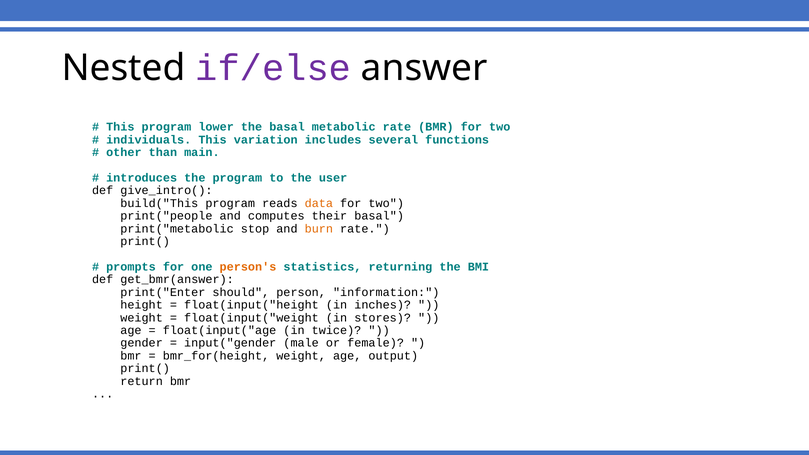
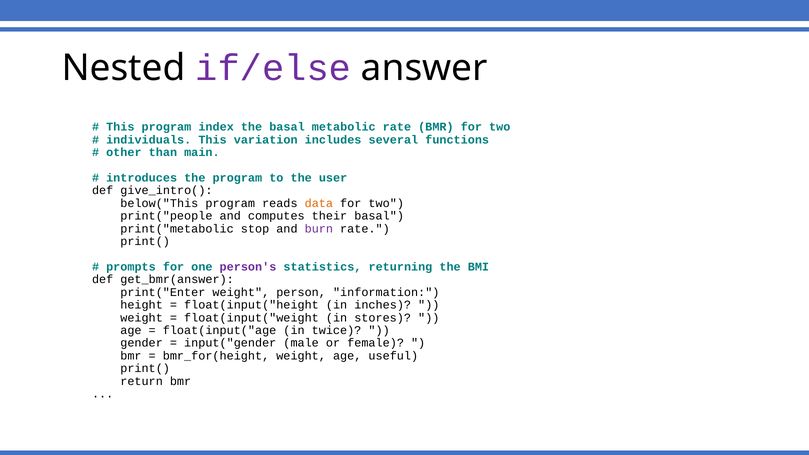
lower: lower -> index (216, 127)
build("This: build("This -> below("This (159, 203)
burn colour: orange -> purple (319, 229)
person's colour: orange -> purple (248, 267)
print("Enter should: should -> weight (241, 292)
output: output -> useful (393, 356)
